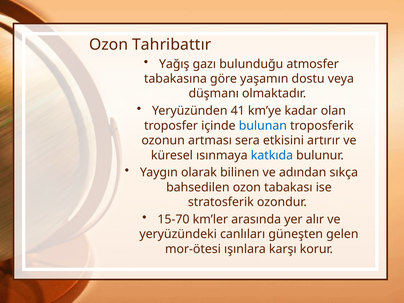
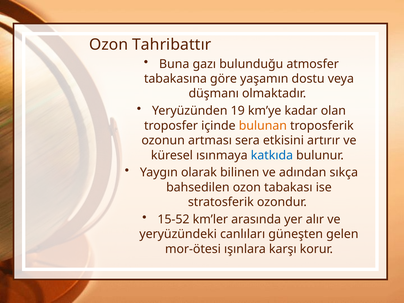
Yağış: Yağış -> Buna (174, 64)
41: 41 -> 19 (238, 111)
bulunan colour: blue -> orange (263, 126)
15-70: 15-70 -> 15-52 (173, 219)
